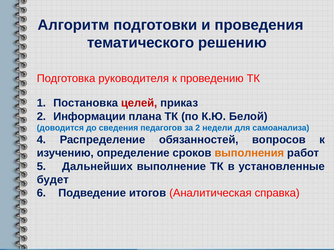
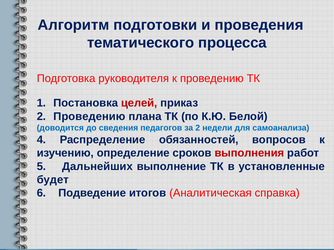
решению: решению -> процесса (232, 43)
2 Информации: Информации -> Проведению (89, 117)
выполнения colour: orange -> red (249, 153)
